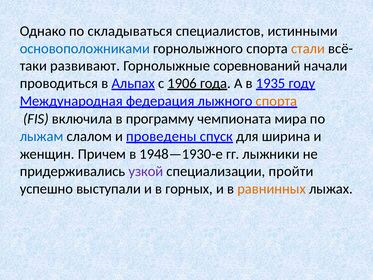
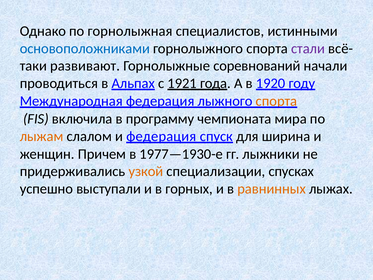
складываться: складываться -> горнолыжная (130, 31)
стали colour: orange -> purple (308, 48)
1906: 1906 -> 1921 (182, 83)
1935: 1935 -> 1920 (271, 83)
лыжам colour: blue -> orange (42, 136)
и проведены: проведены -> федерация (161, 136)
1948—1930-е: 1948—1930-е -> 1977—1930-е (181, 154)
узкой colour: purple -> orange (146, 171)
пройти: пройти -> спусках (291, 171)
